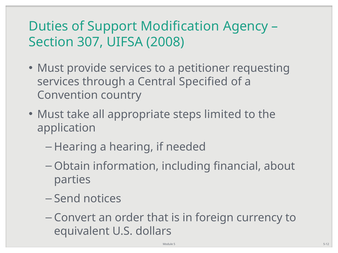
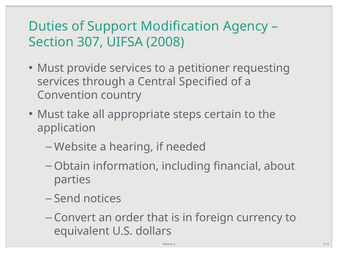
limited: limited -> certain (223, 115)
Hearing: Hearing -> Website (76, 147)
